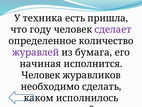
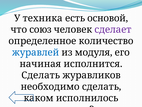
пришла: пришла -> основой (108, 18)
году: году -> союз (40, 29)
журавлей colour: purple -> blue (36, 52)
бумага: бумага -> модуля (94, 52)
Человек: Человек -> Сделать (41, 75)
